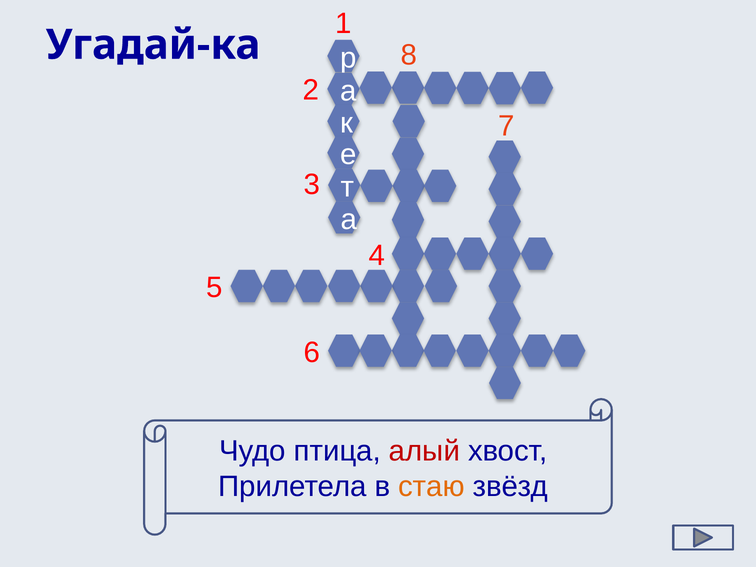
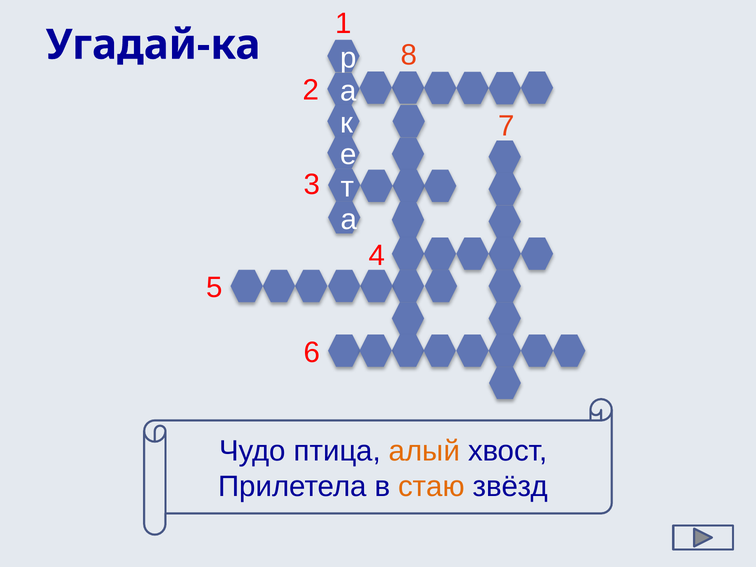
алый colour: red -> orange (424, 451)
